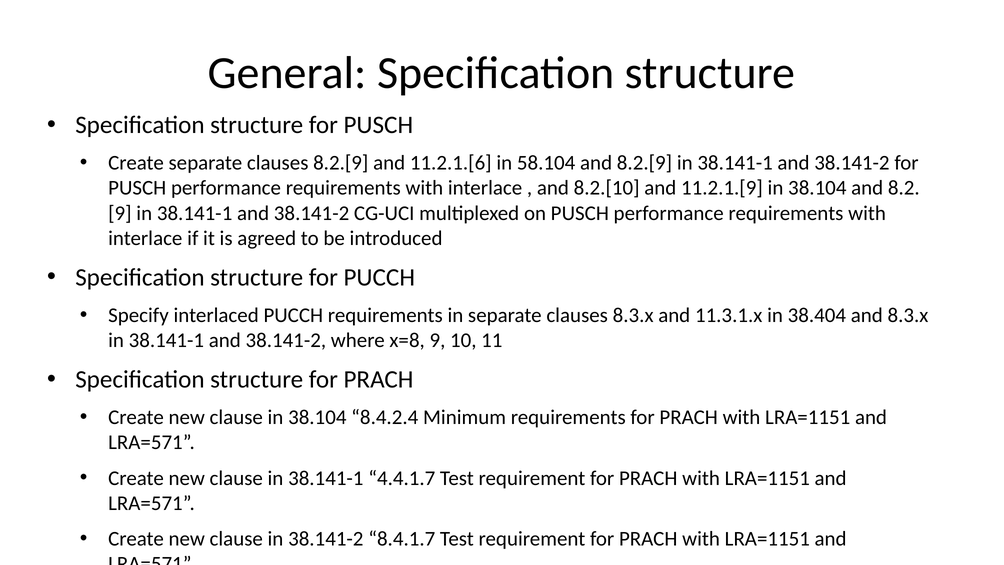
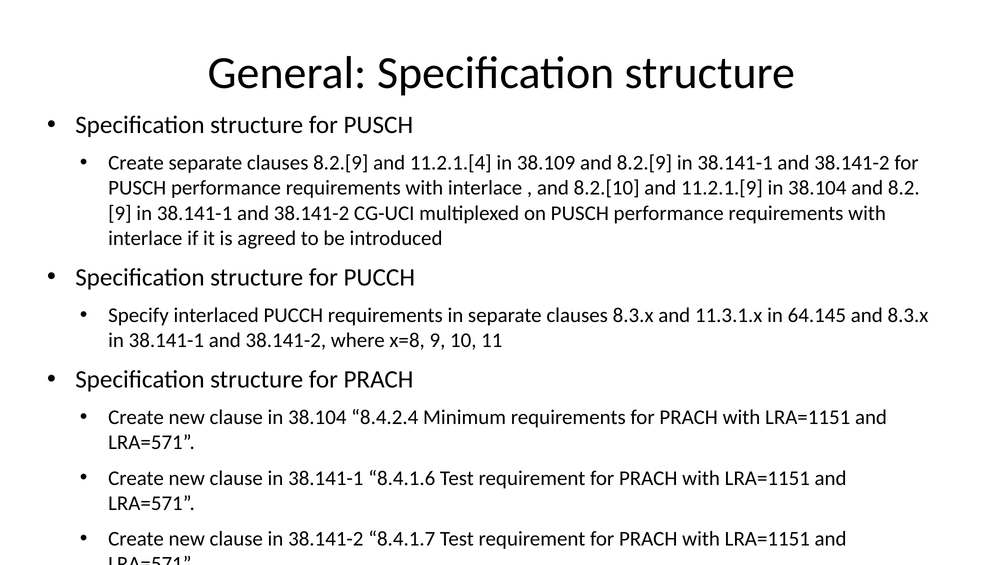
11.2.1.[6: 11.2.1.[6 -> 11.2.1.[4 (451, 163)
58.104: 58.104 -> 38.109 (546, 163)
38.404: 38.404 -> 64.145 (817, 315)
4.4.1.7: 4.4.1.7 -> 8.4.1.6 (402, 478)
